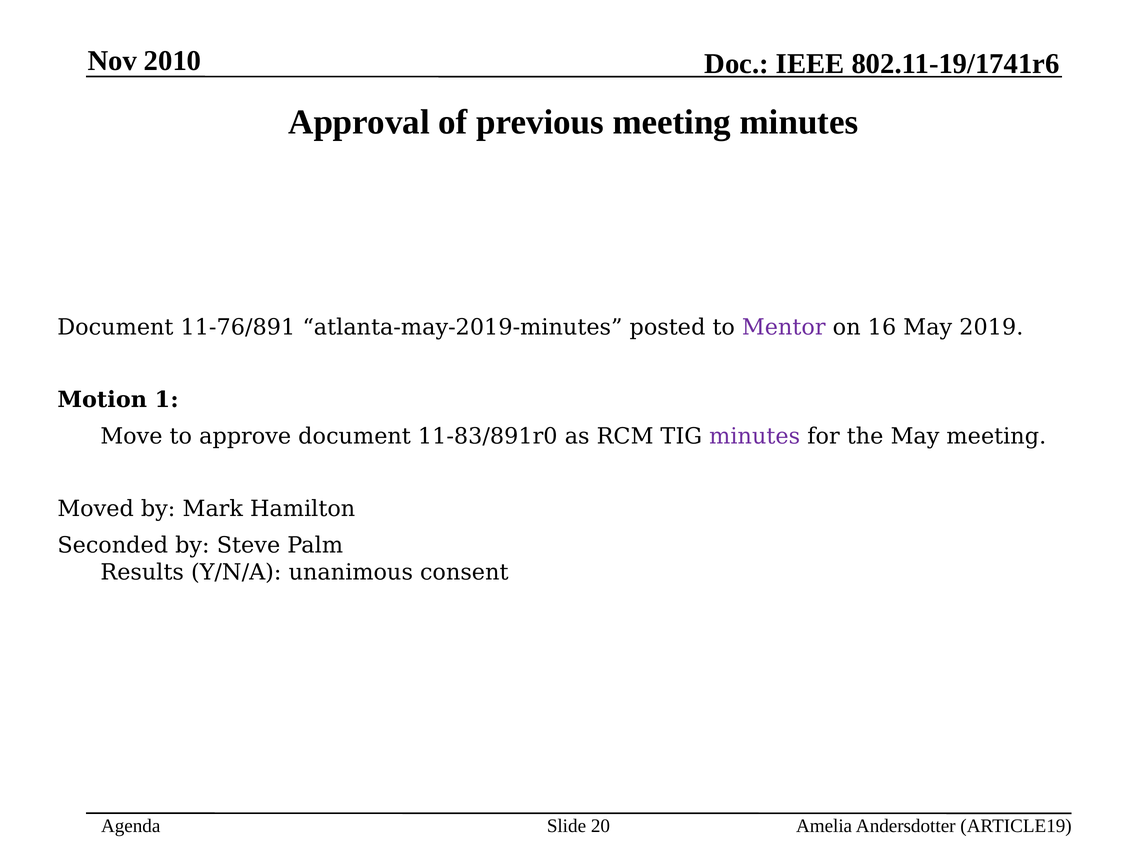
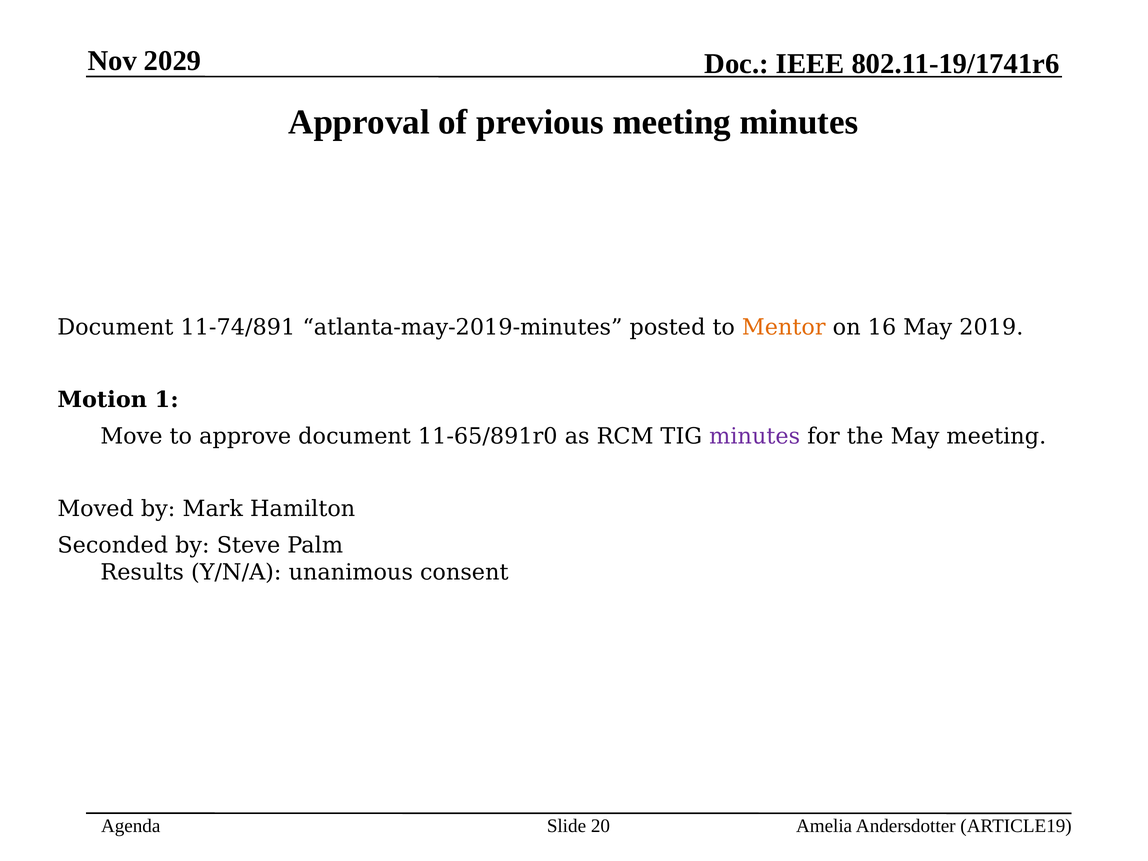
2010: 2010 -> 2029 (173, 61)
11-76/891: 11-76/891 -> 11-74/891 (238, 327)
Mentor colour: purple -> orange (784, 327)
11-83/891r0: 11-83/891r0 -> 11-65/891r0 (488, 436)
